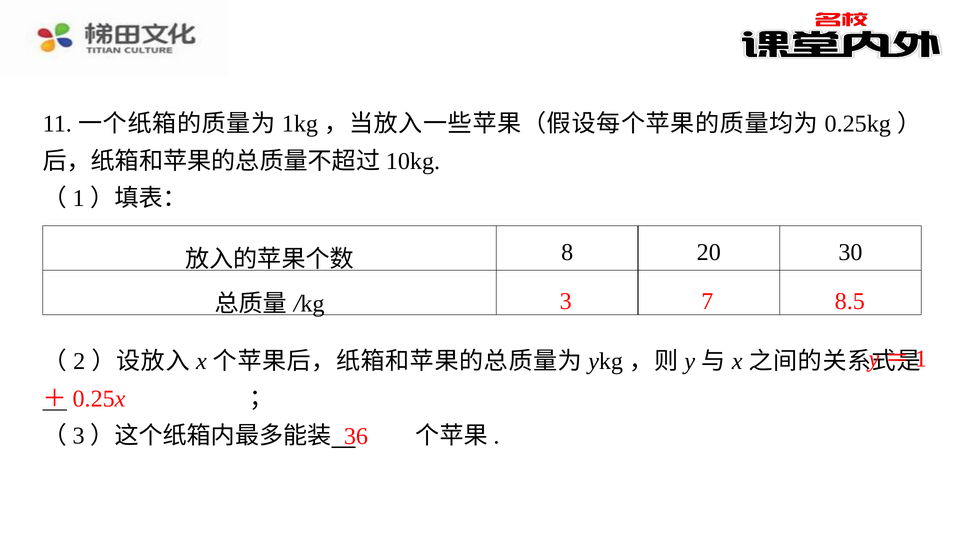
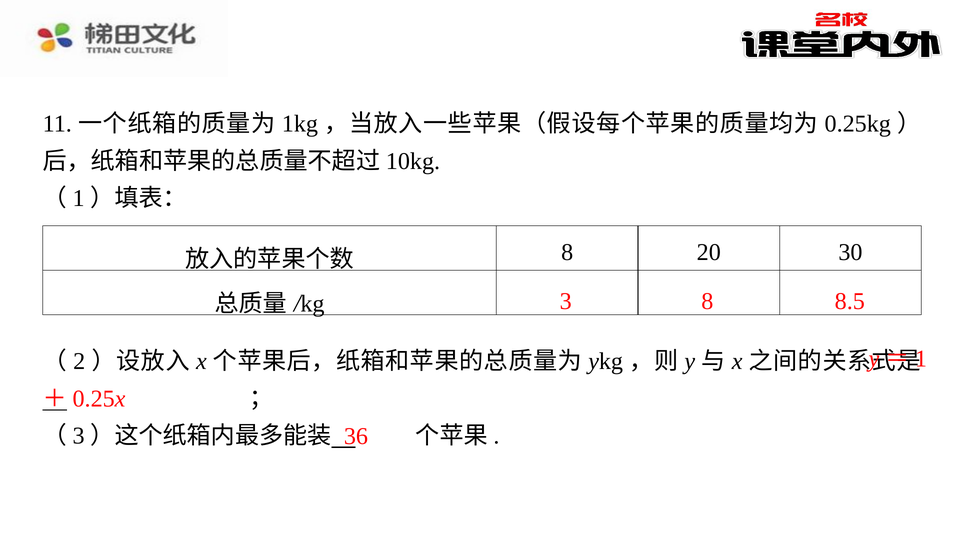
3 7: 7 -> 8 (707, 301)
